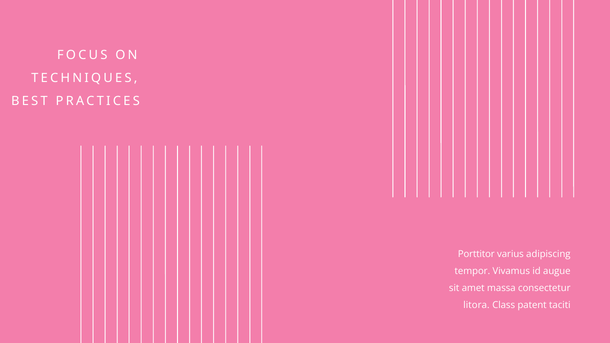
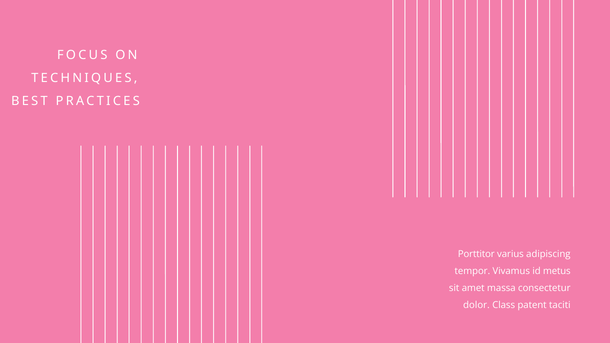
augue: augue -> metus (557, 271)
litora: litora -> dolor (476, 305)
